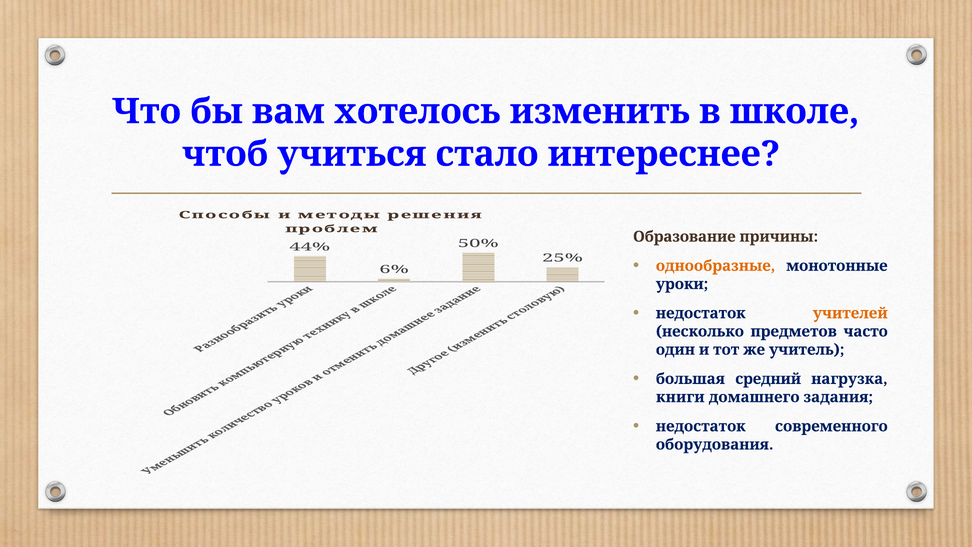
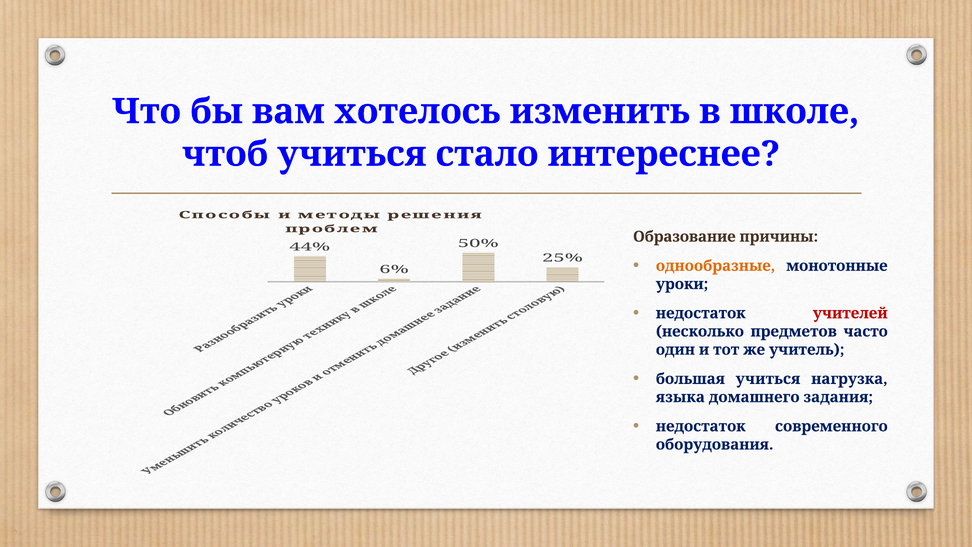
учителей colour: orange -> red (850, 313)
большая средний: средний -> учиться (768, 379)
книги: книги -> языка (680, 397)
